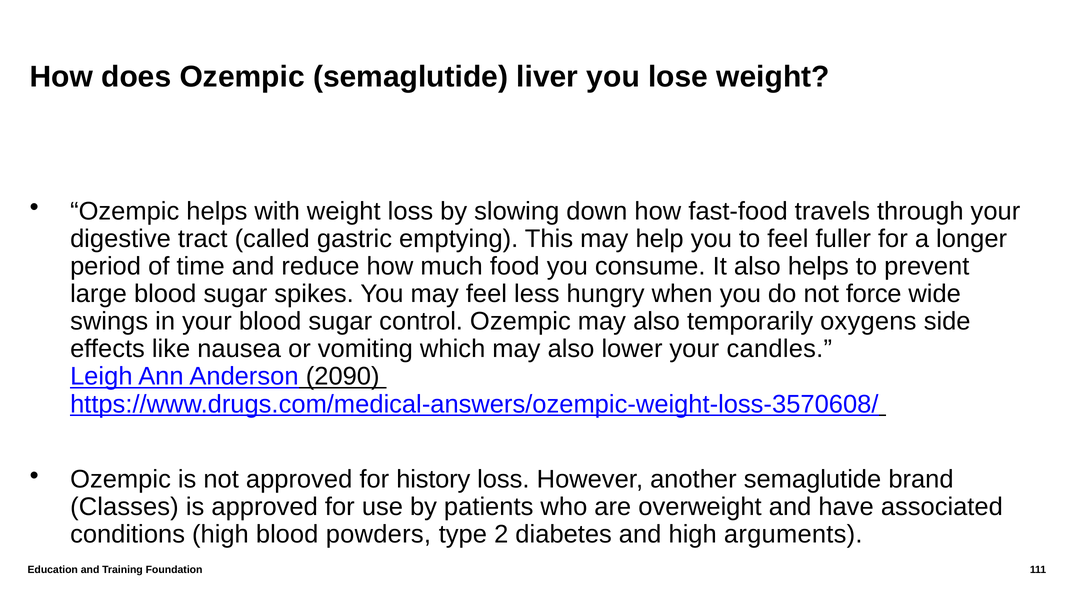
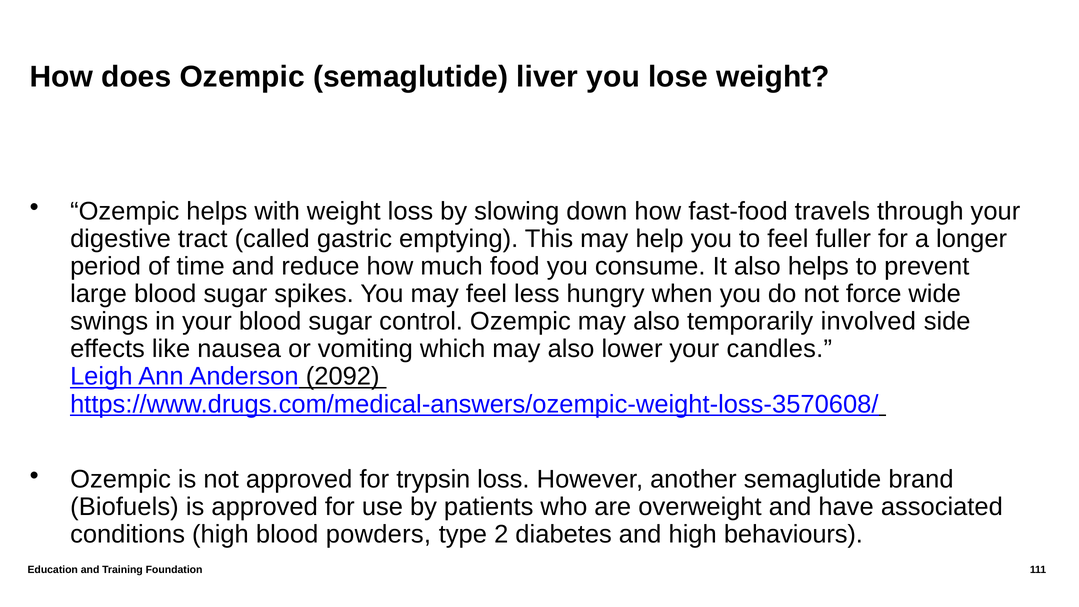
oxygens: oxygens -> involved (868, 321)
2090: 2090 -> 2092 (343, 377)
history: history -> trypsin (433, 479)
Classes: Classes -> Biofuels (124, 507)
arguments: arguments -> behaviours (793, 534)
